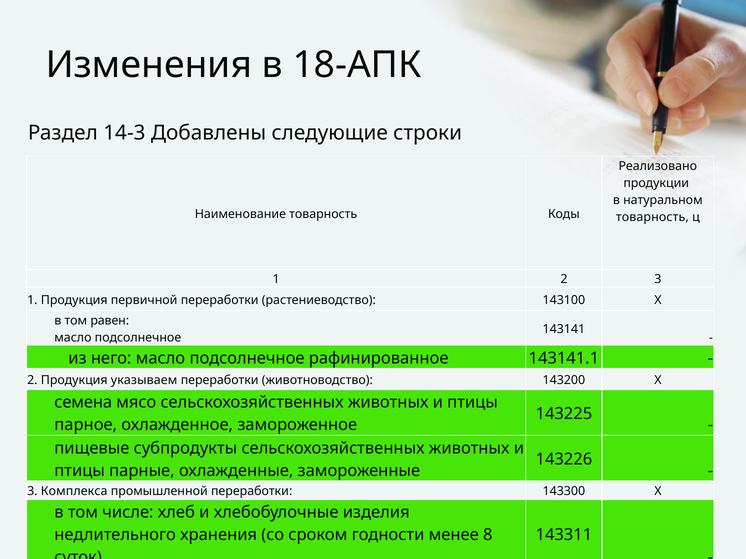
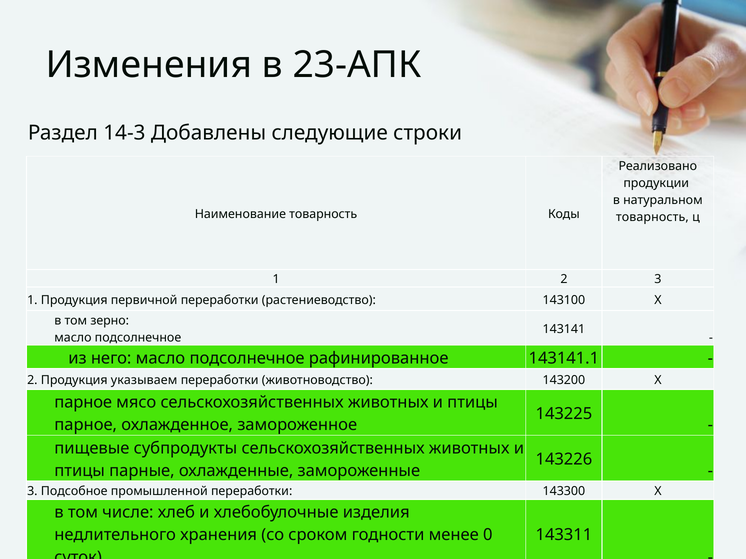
18-АПК: 18-АПК -> 23-АПК (357, 65)
равен: равен -> зерно (110, 321)
семена: семена -> парное (83, 403)
Комплекса: Комплекса -> Подсобное (74, 492)
8: 8 -> 0 (488, 535)
